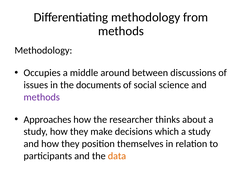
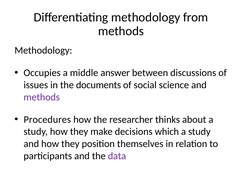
around: around -> answer (115, 73)
Approaches: Approaches -> Procedures (47, 119)
data colour: orange -> purple (117, 155)
